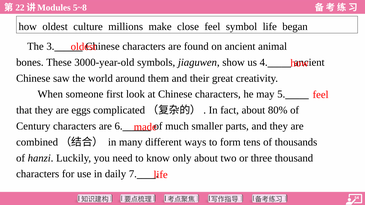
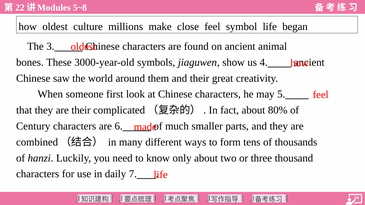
are eggs: eggs -> their (81, 110)
